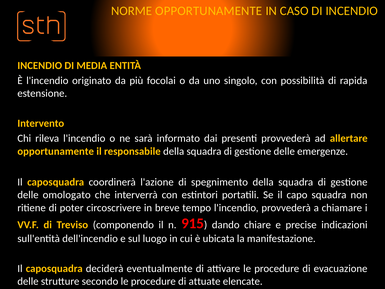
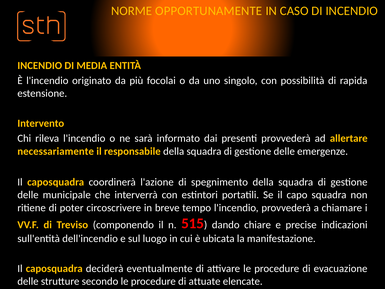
opportunamente: opportunamente -> necessariamente (56, 151)
omologato: omologato -> municipale (67, 195)
915: 915 -> 515 (193, 223)
